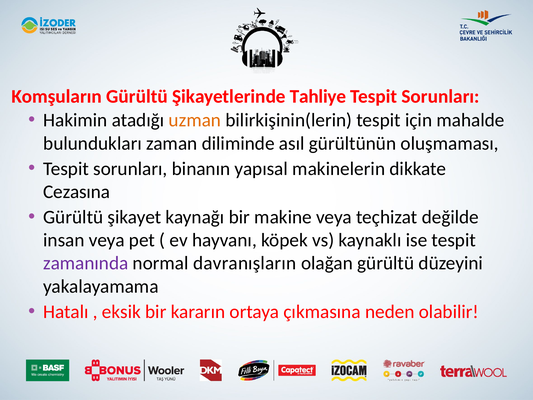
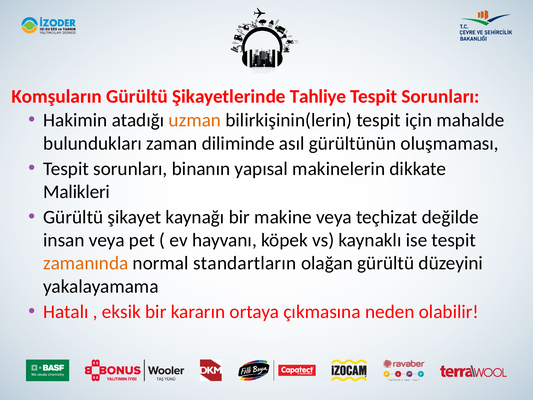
Cezasına: Cezasına -> Malikleri (77, 192)
zamanında colour: purple -> orange (86, 263)
davranışların: davranışların -> standartların (245, 263)
